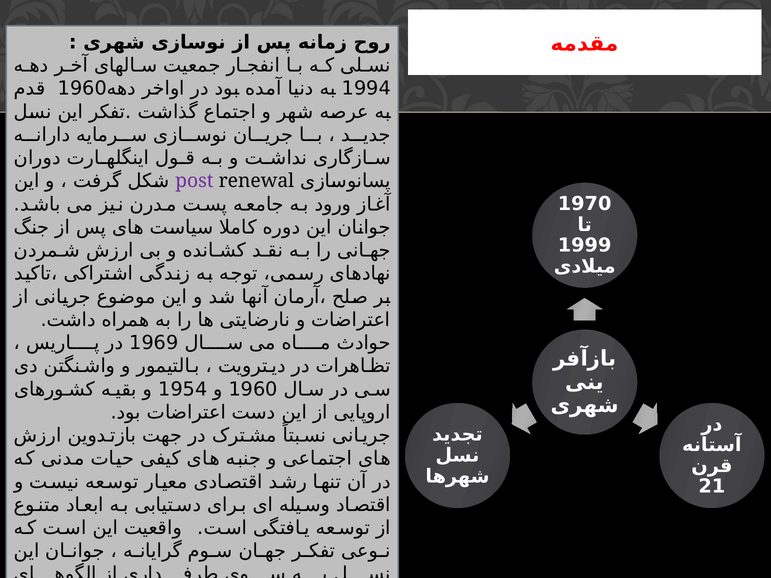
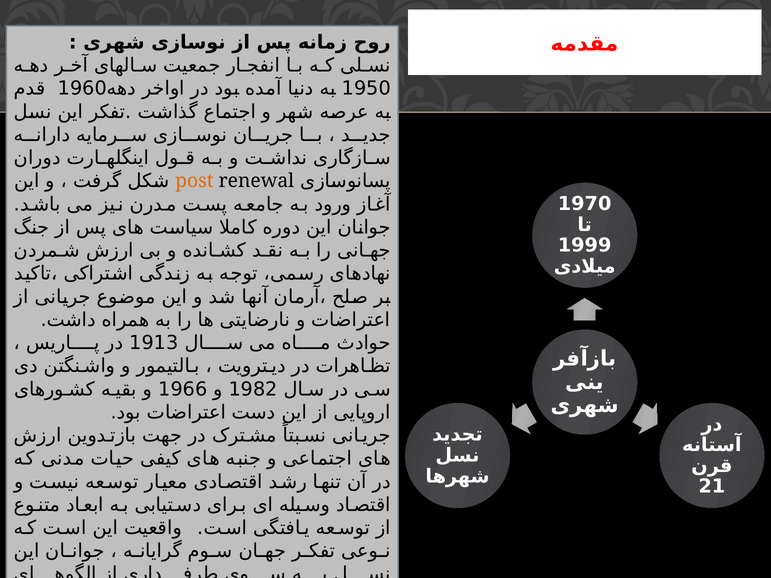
1994: 1994 -> 1950 (366, 89)
post colour: purple -> orange (194, 181)
1969: 1969 -> 1913 (154, 343)
1954: 1954 -> 1966 (183, 389)
1960: 1960 -> 1982 (253, 389)
